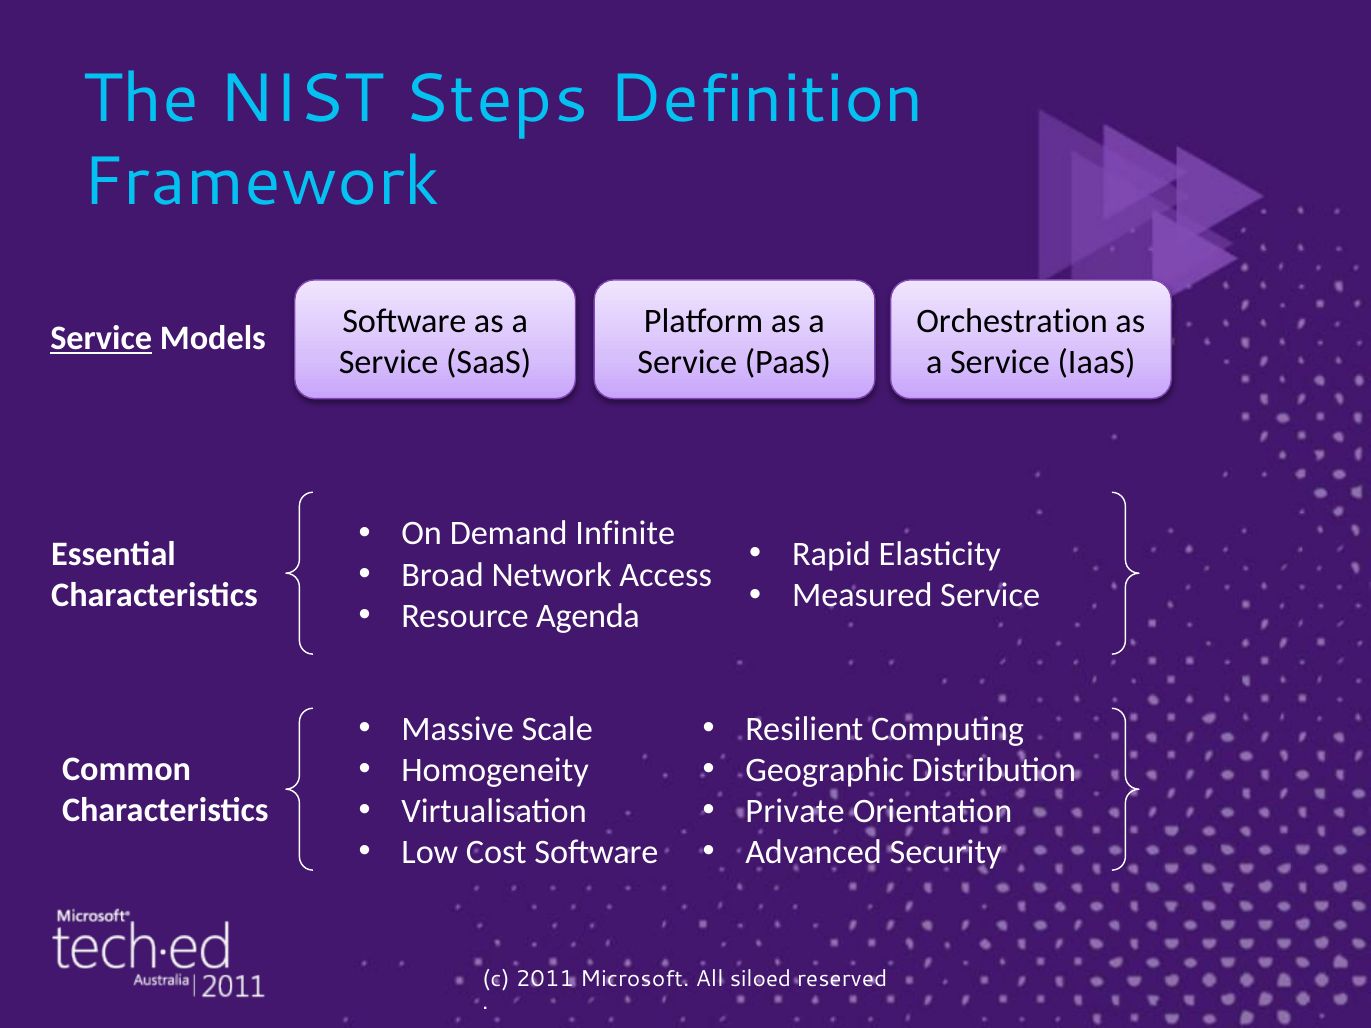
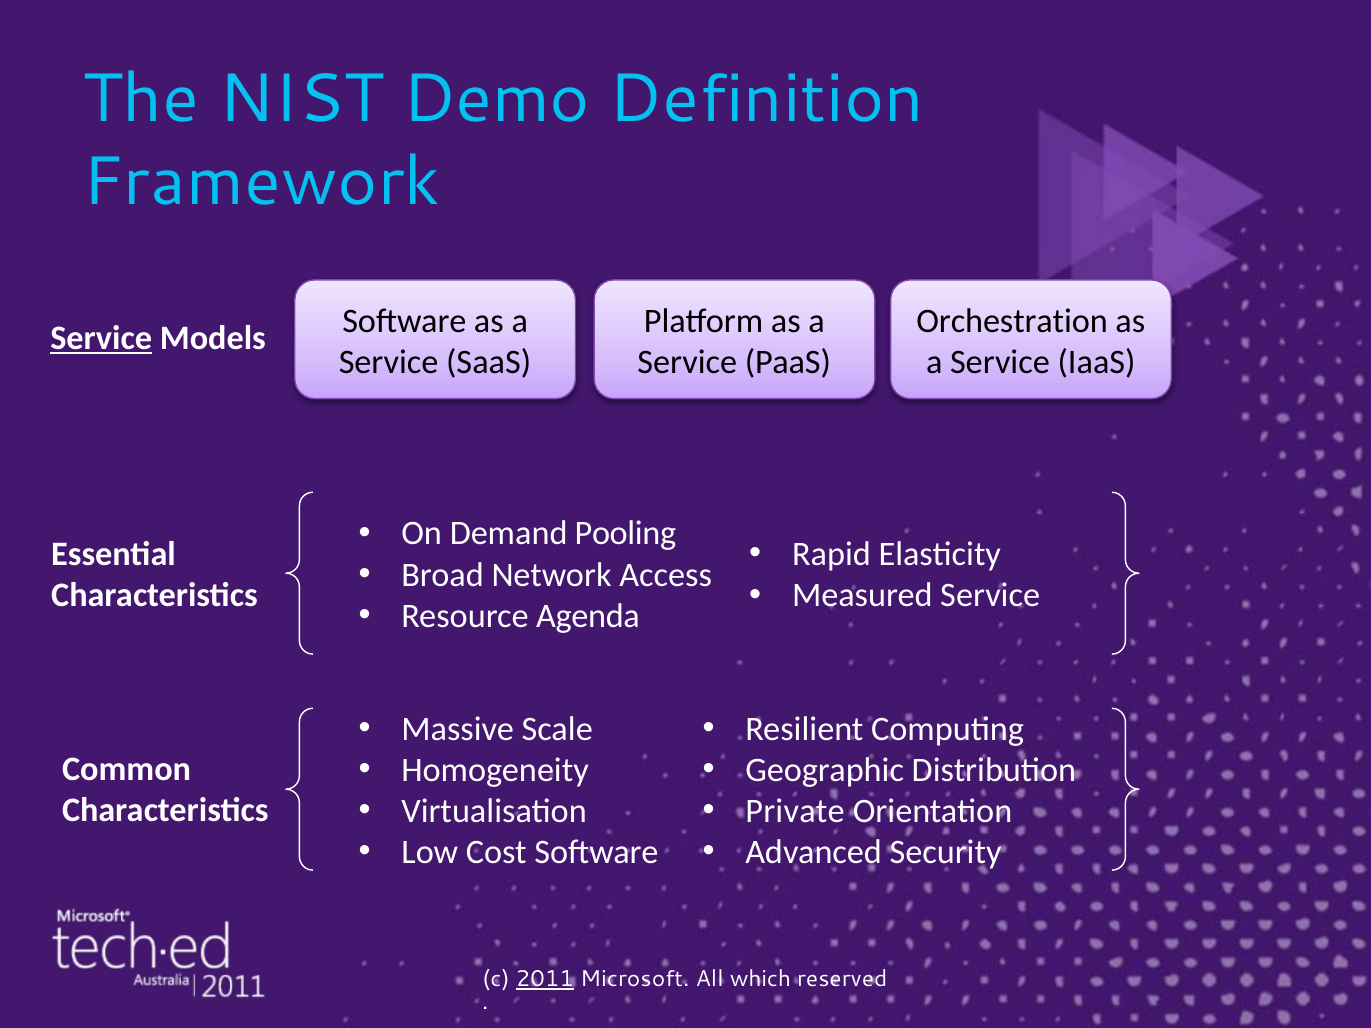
Steps: Steps -> Demo (496, 99)
Infinite: Infinite -> Pooling (625, 534)
2011 underline: none -> present (545, 980)
siloed: siloed -> which (760, 980)
